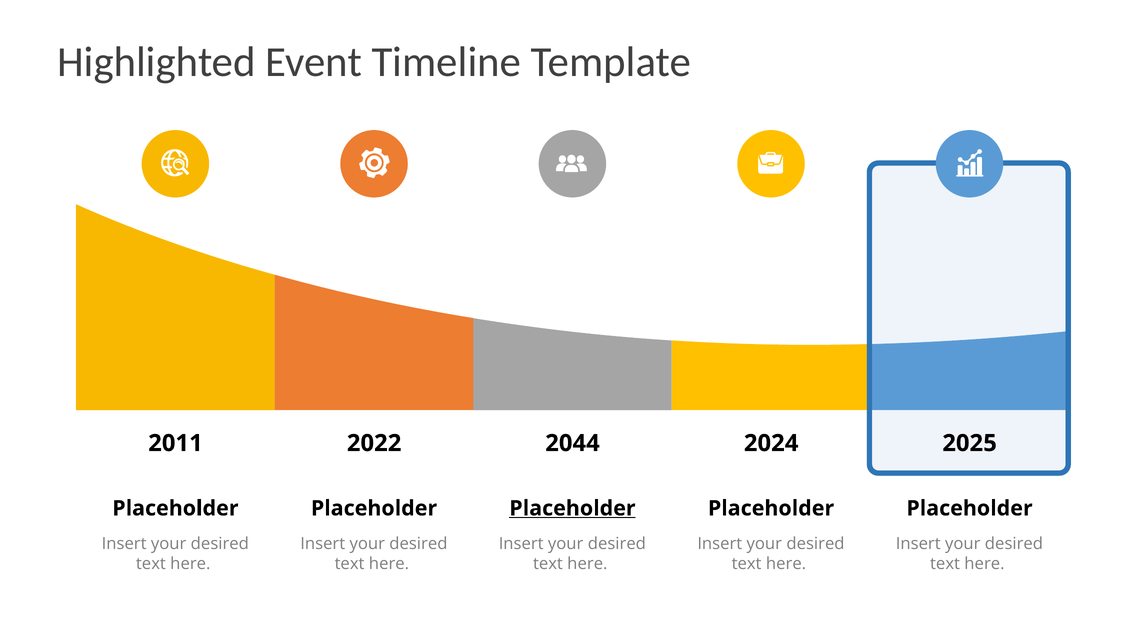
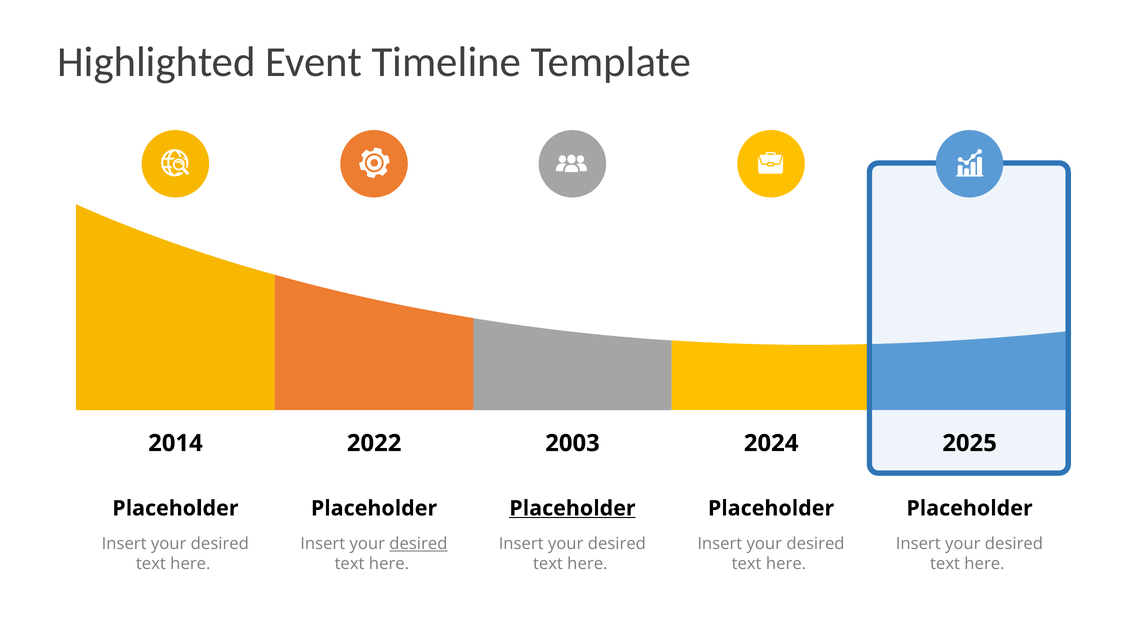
2011: 2011 -> 2014 (175, 444)
2044: 2044 -> 2003 (572, 444)
desired underline: none -> present (418, 544)
